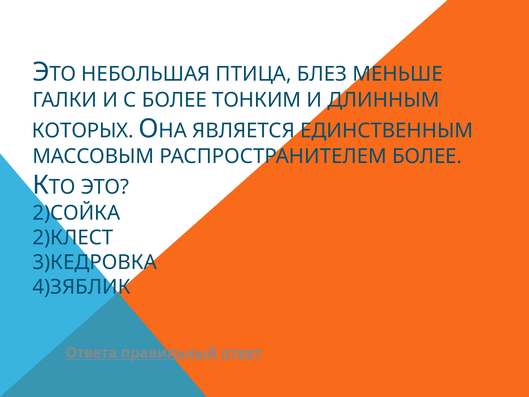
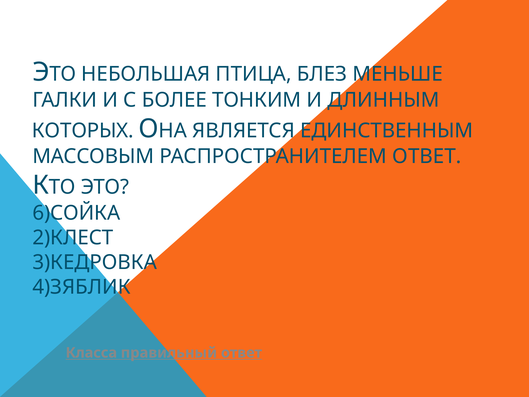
РАСПРОСТРАНИТЕЛЕМ БОЛЕЕ: БОЛЕЕ -> ОТВЕТ (427, 156)
2)СОЙКА: 2)СОЙКА -> 6)СОЙКА (76, 213)
Ответа: Ответа -> Класса (91, 353)
